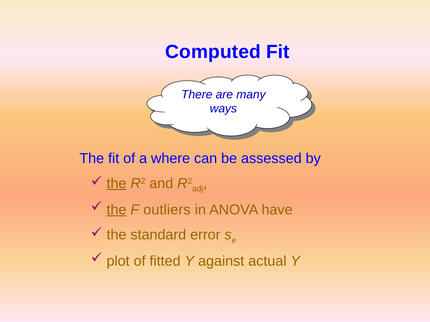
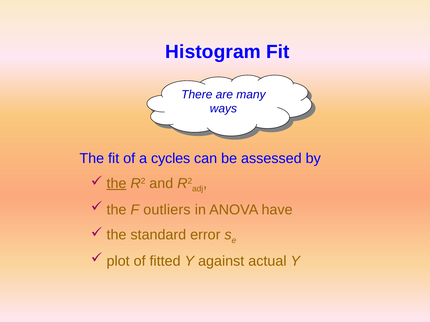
Computed: Computed -> Histogram (213, 52)
where: where -> cycles (171, 159)
the underline: present -> none (117, 210)
